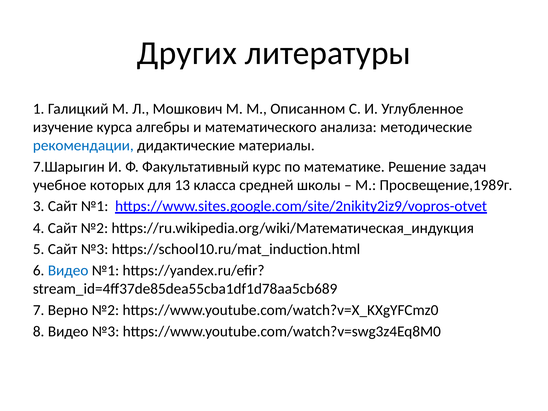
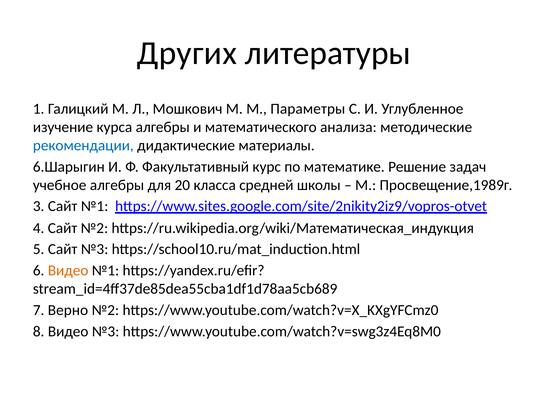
Описанном: Описанном -> Параметры (308, 109)
7.Шарыгин: 7.Шарыгин -> 6.Шарыгин (69, 167)
учебное которых: которых -> алгебры (117, 185)
13: 13 -> 20 (182, 185)
Видео colour: blue -> orange (68, 271)
